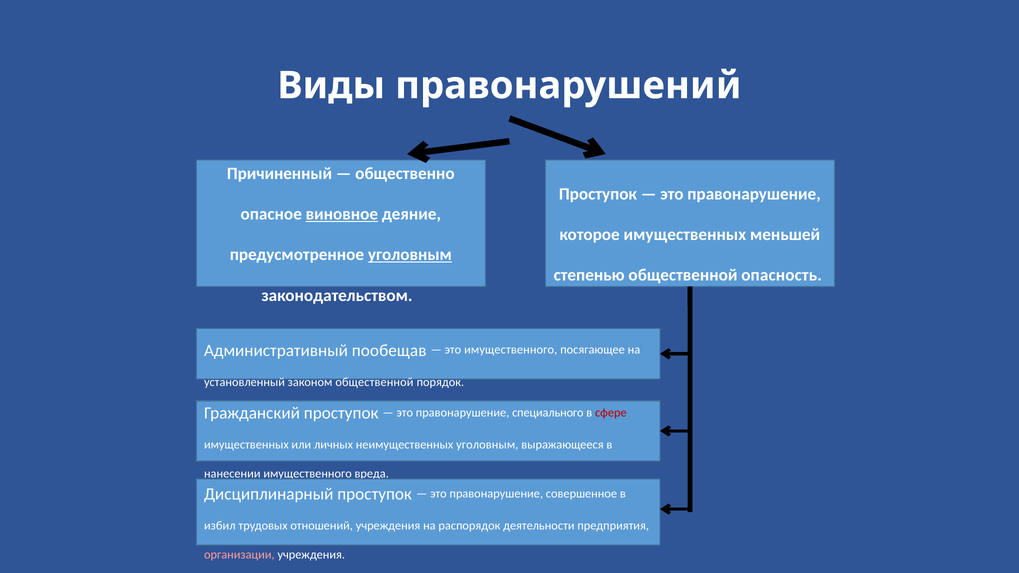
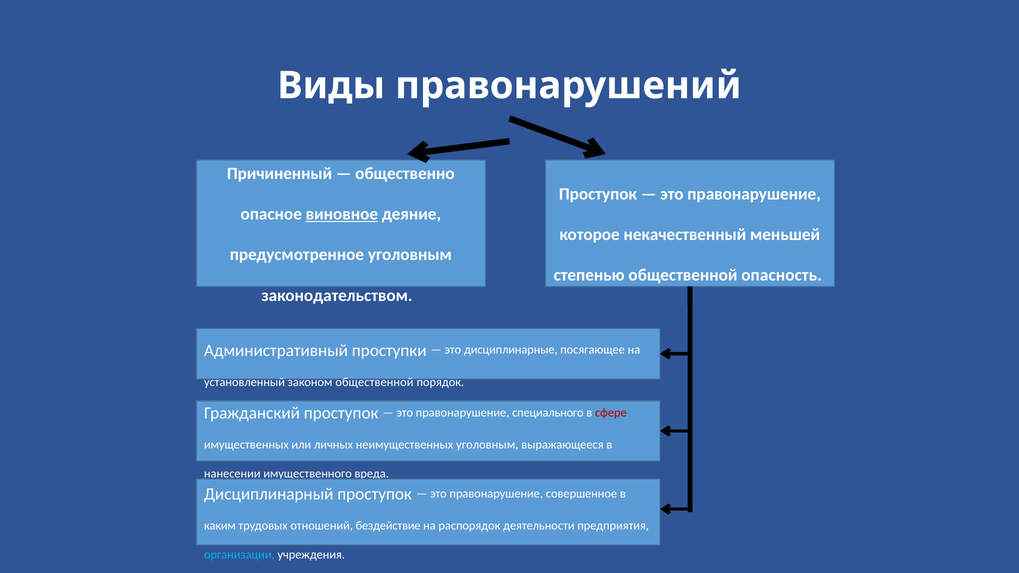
которое имущественных: имущественных -> некачественный (685, 235)
уголовным underline: present -> none (410, 255)
пообещав: пообещав -> проступки (389, 351)
это имущественного: имущественного -> дисциплинарные (511, 350)
избил: избил -> каким (220, 526)
отношений учреждения: учреждения -> бездействие (388, 526)
организации colour: pink -> light blue (239, 555)
